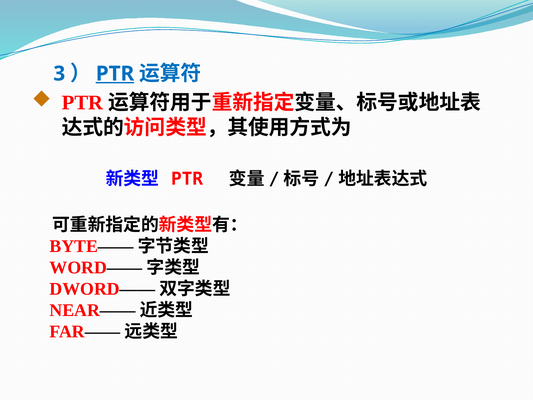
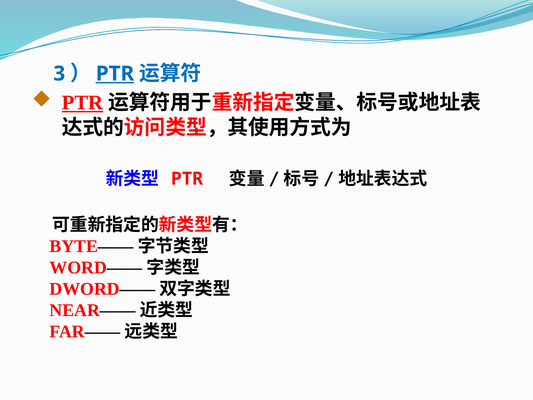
PTR underline: none -> present (83, 103)
